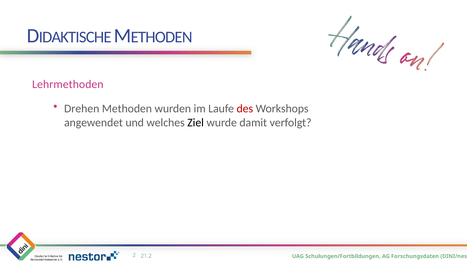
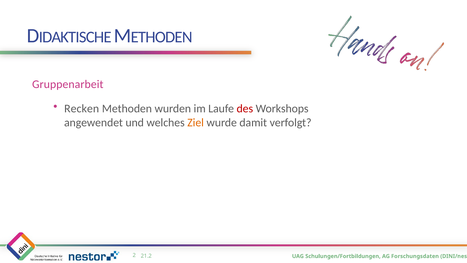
Lehrmethoden: Lehrmethoden -> Gruppenarbeit (68, 84)
Drehen: Drehen -> Recken (82, 108)
Ziel colour: black -> orange (196, 122)
